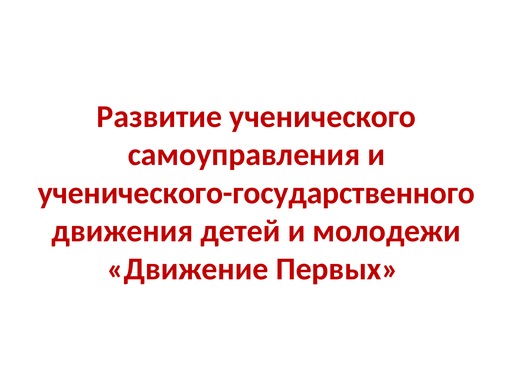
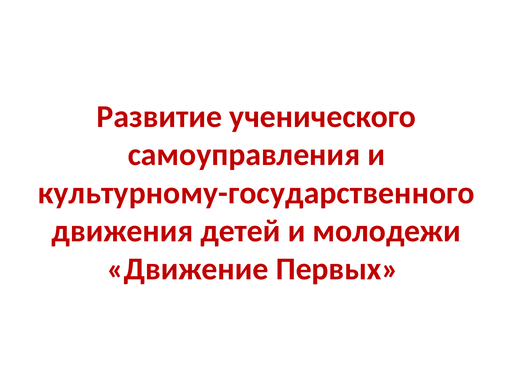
ученического-государственного: ученического-государственного -> культурному-государственного (256, 193)
